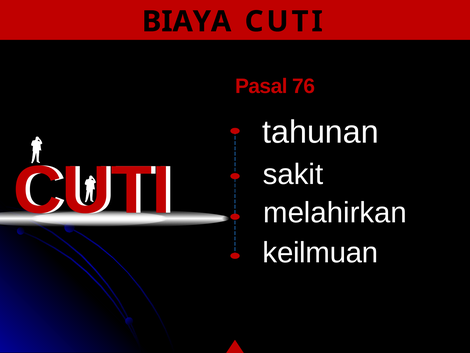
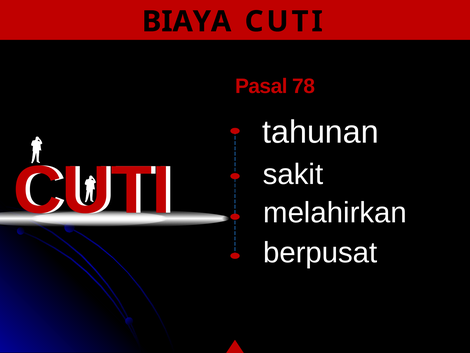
76: 76 -> 78 (304, 86)
keilmuan: keilmuan -> berpusat (320, 252)
